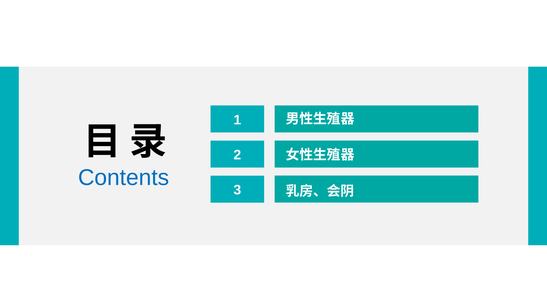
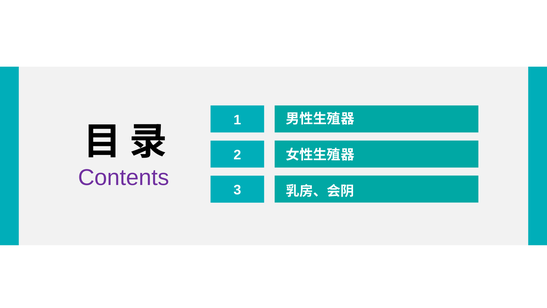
Contents colour: blue -> purple (124, 178)
